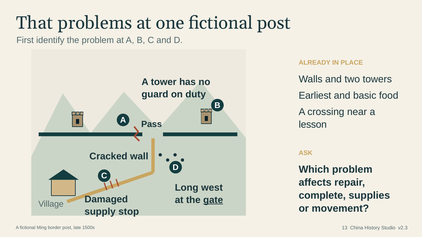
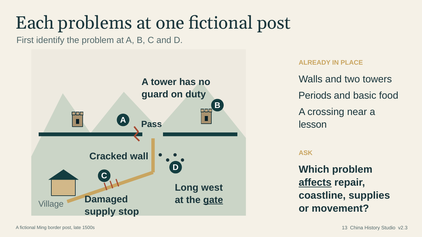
That: That -> Each (35, 23)
Earliest: Earliest -> Periods (315, 96)
affects underline: none -> present (315, 183)
complete: complete -> coastline (322, 196)
